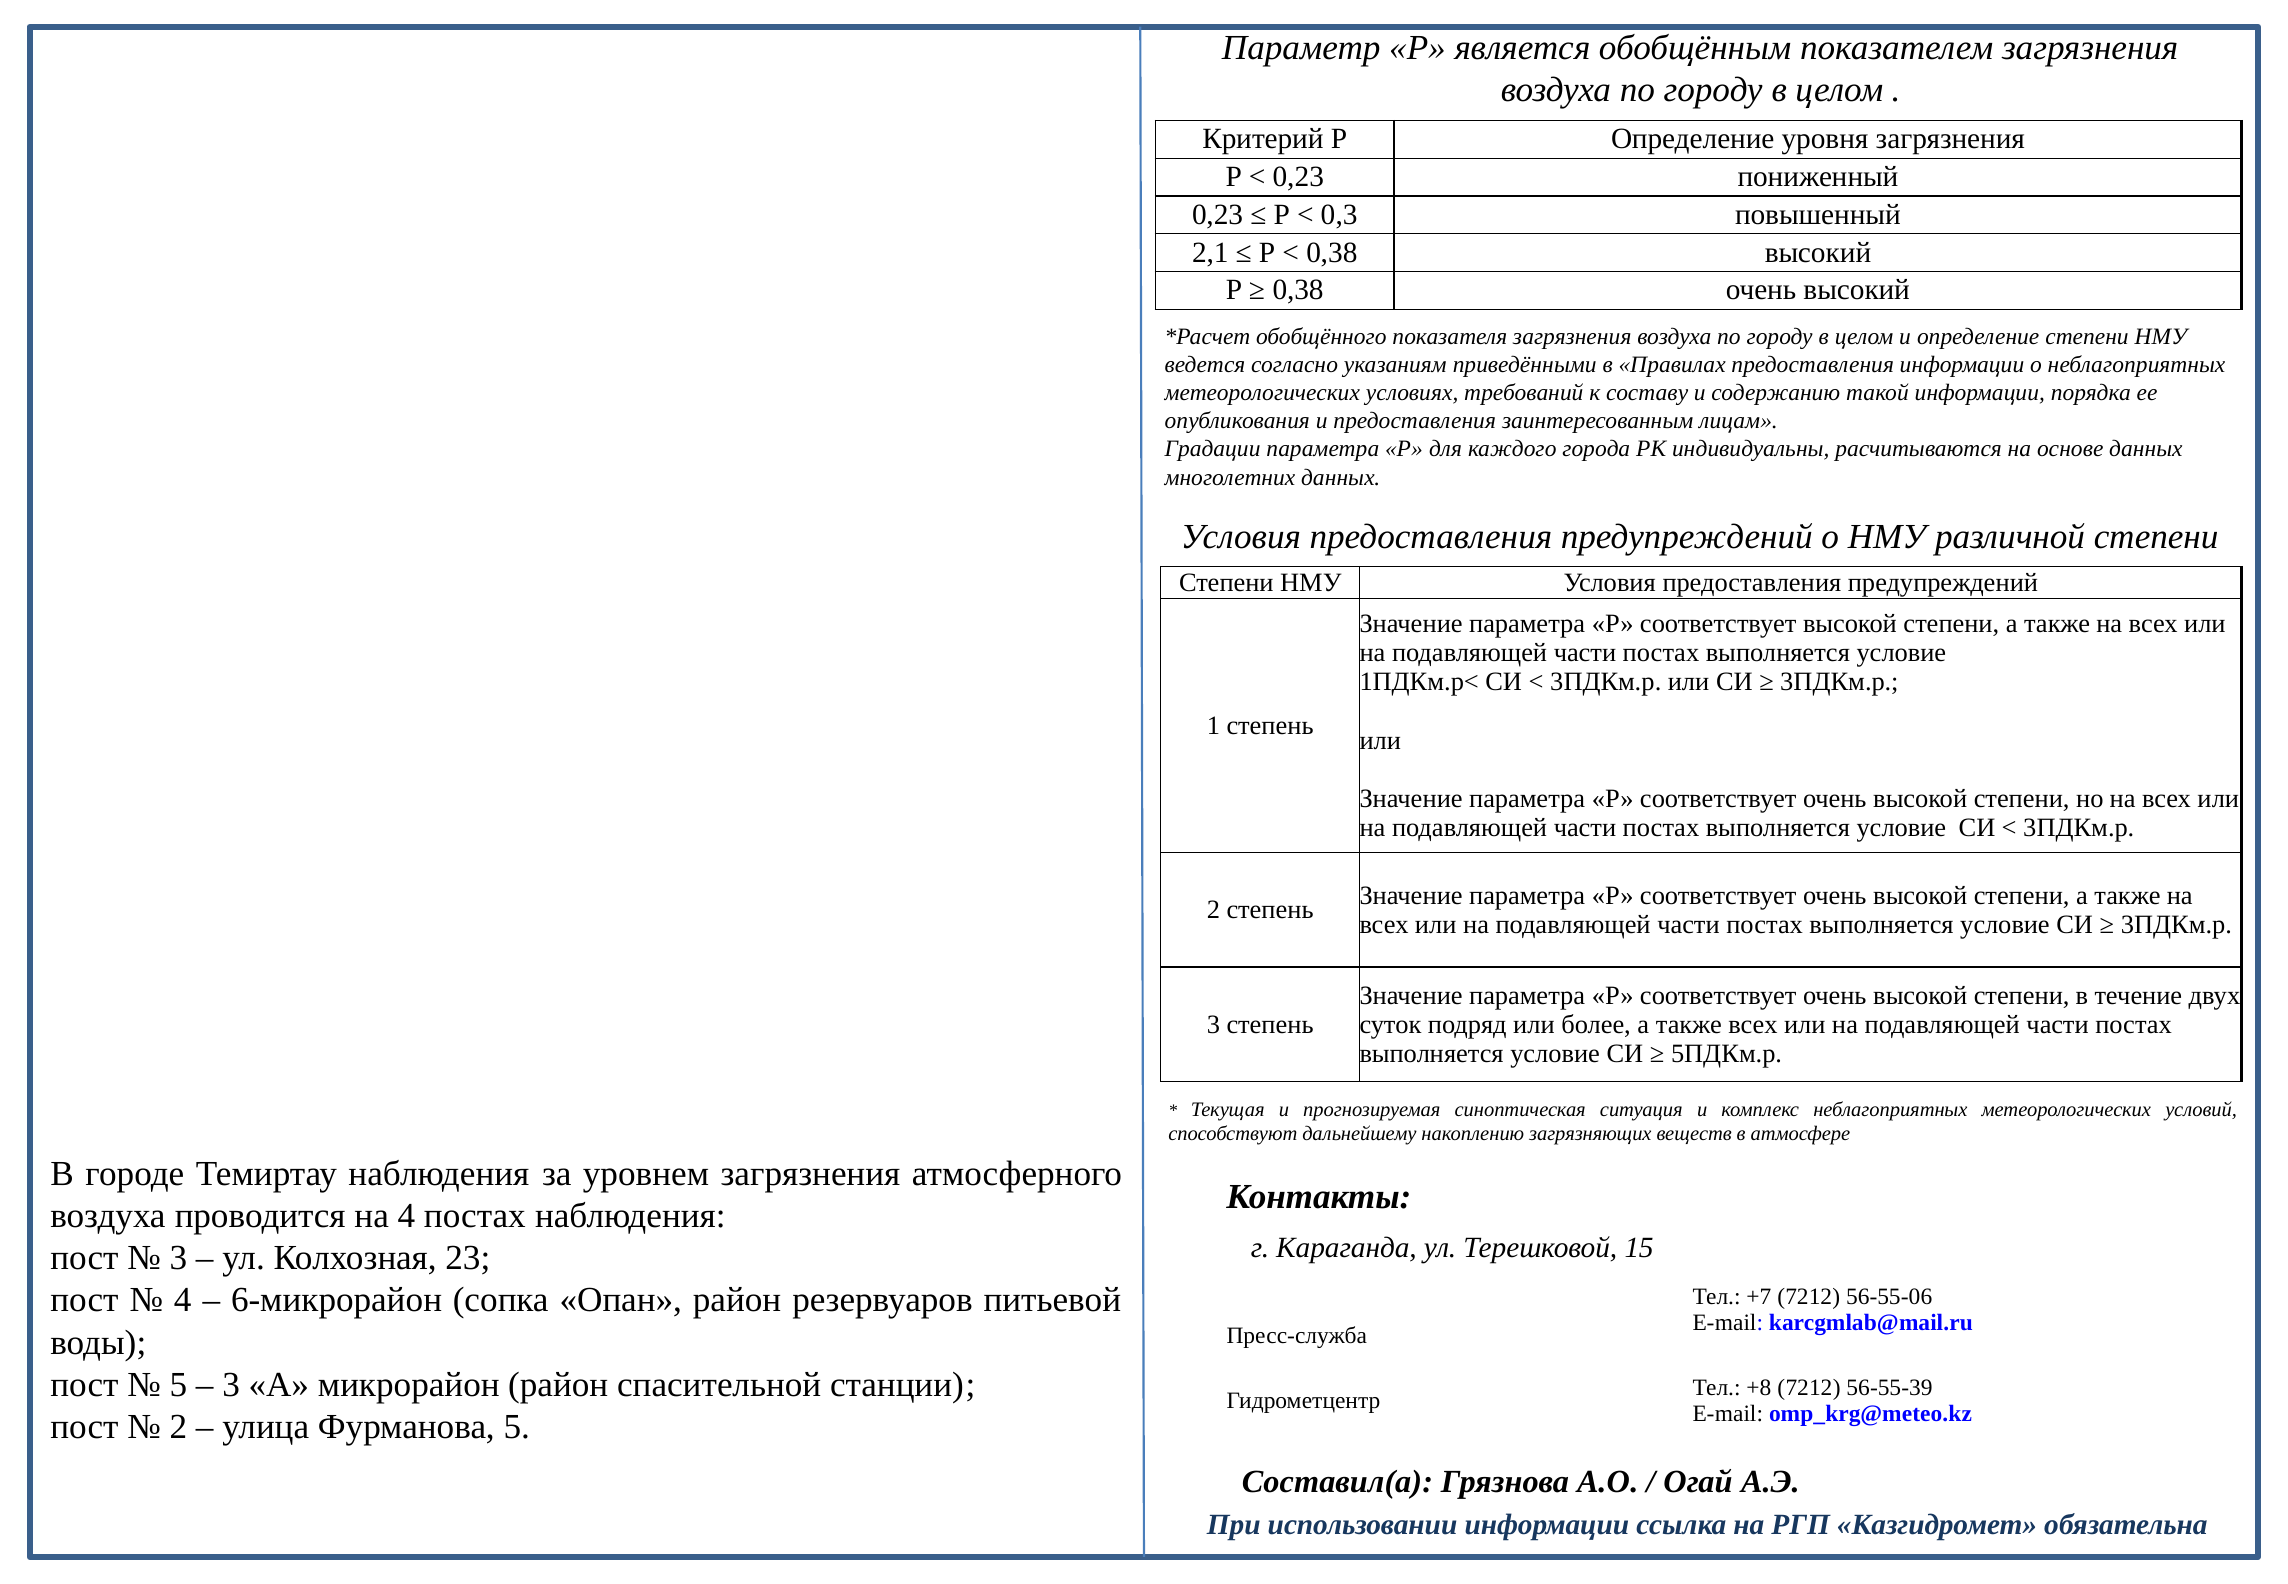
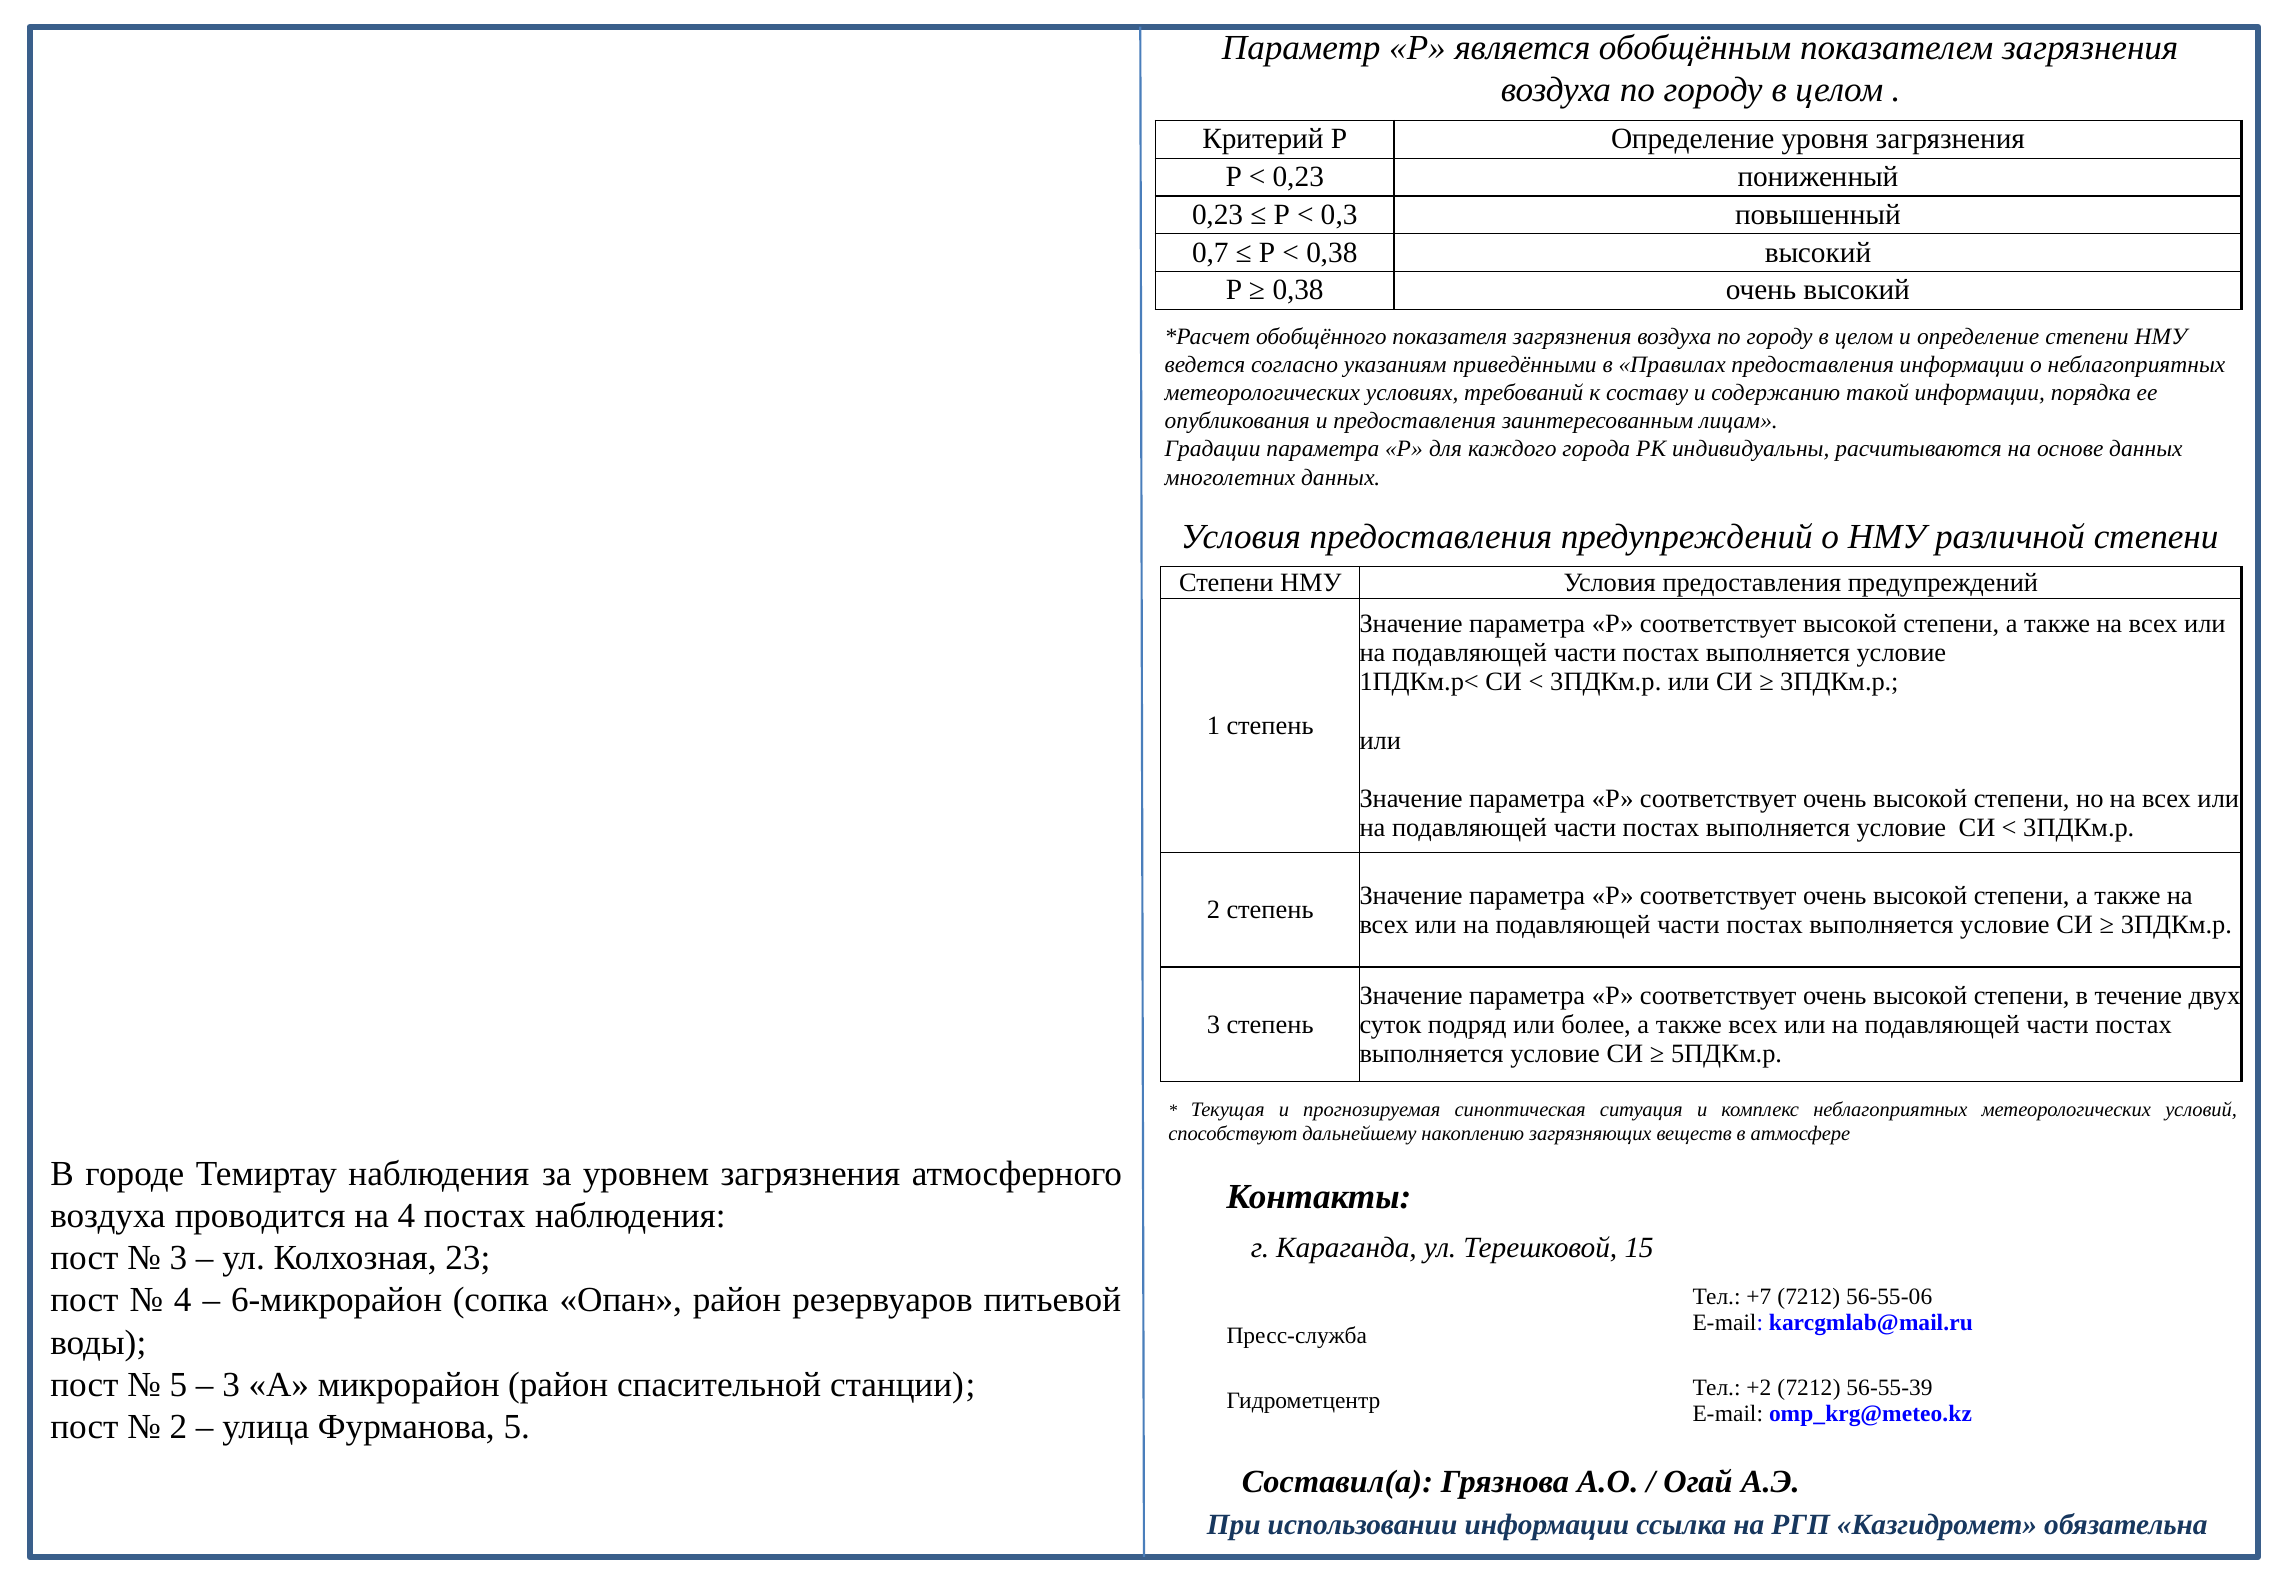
2,1: 2,1 -> 0,7 (1210, 252)
+8: +8 -> +2 (1759, 1388)
